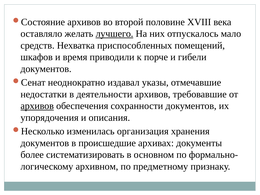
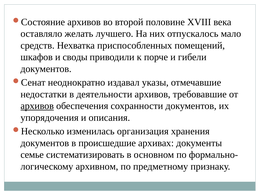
лучшего underline: present -> none (114, 34)
время: время -> своды (75, 57)
более: более -> семье (32, 155)
